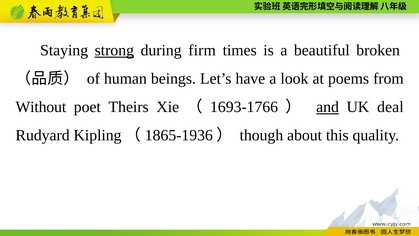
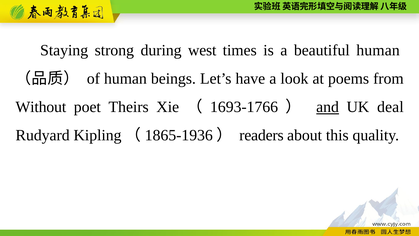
strong underline: present -> none (114, 50)
firm: firm -> west (202, 50)
beautiful broken: broken -> human (378, 50)
though: though -> readers (261, 135)
